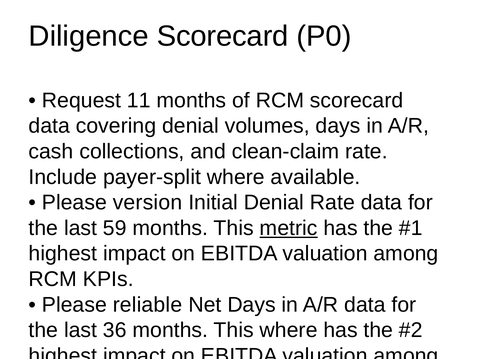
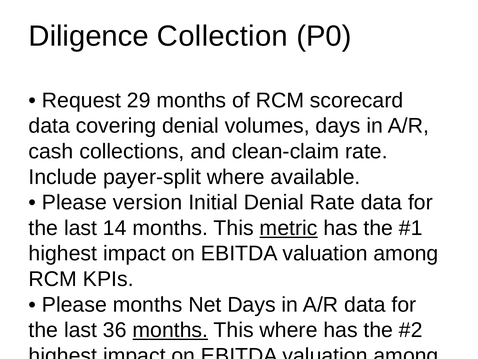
Diligence Scorecard: Scorecard -> Collection (222, 36)
11: 11 -> 29 (139, 100)
59: 59 -> 14 (115, 228)
Please reliable: reliable -> months (148, 304)
months underline: none -> present (170, 330)
